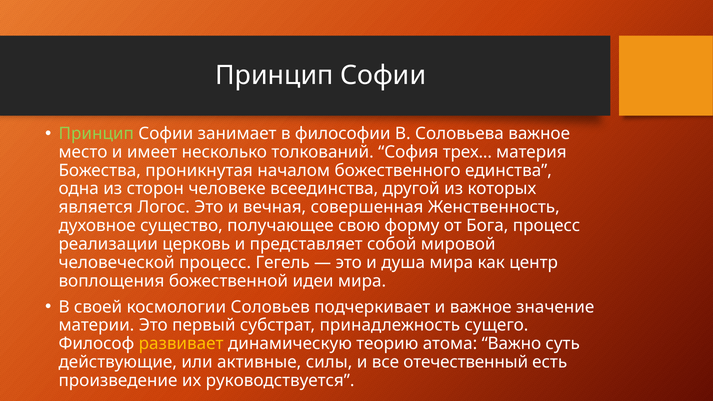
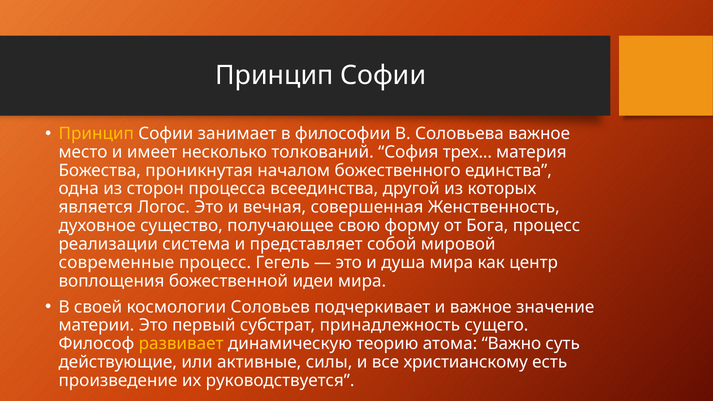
Принцип colour: light green -> yellow (96, 134)
человеке: человеке -> процесса (227, 189)
церковь: церковь -> система (196, 244)
человеческой: человеческой -> современные (116, 263)
отечественный: отечественный -> христианскому (466, 362)
